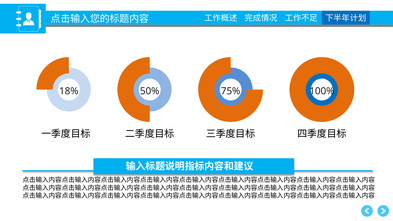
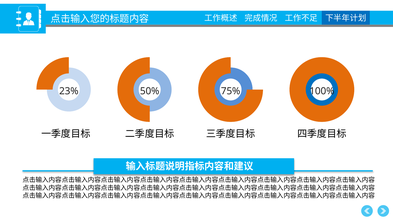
18%: 18% -> 23% (69, 91)
